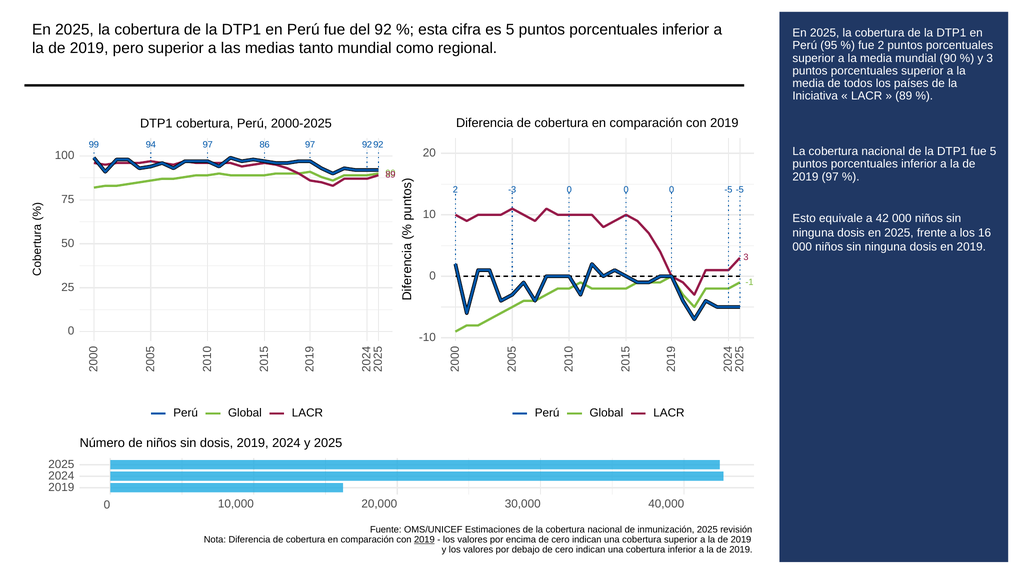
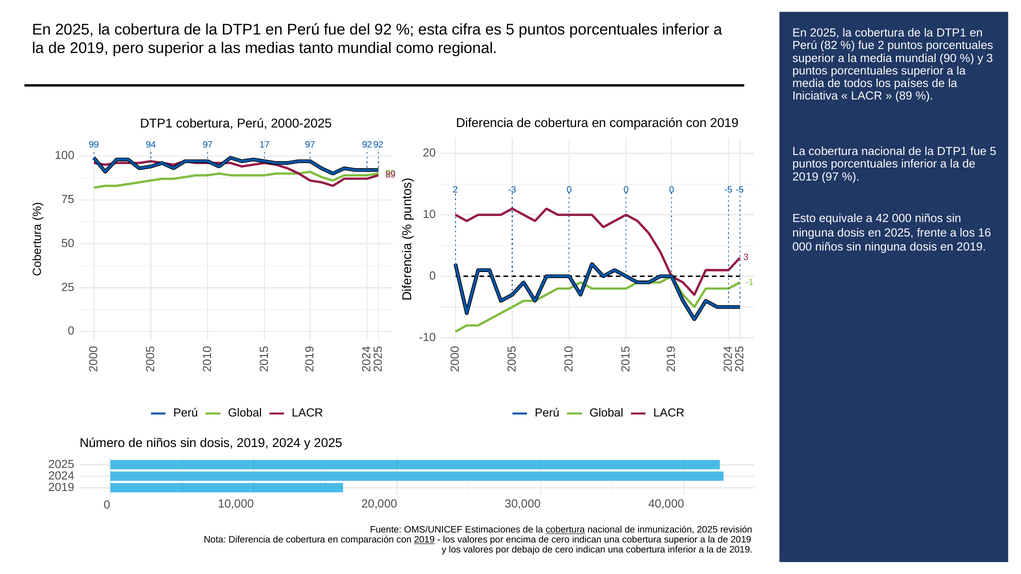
95: 95 -> 82 (829, 46)
86: 86 -> 17 (265, 145)
cobertura underline: none -> present (565, 530)
